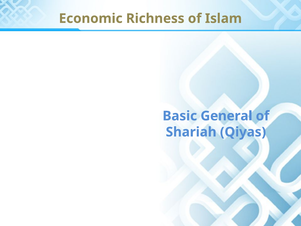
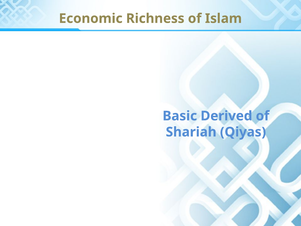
General: General -> Derived (226, 116)
